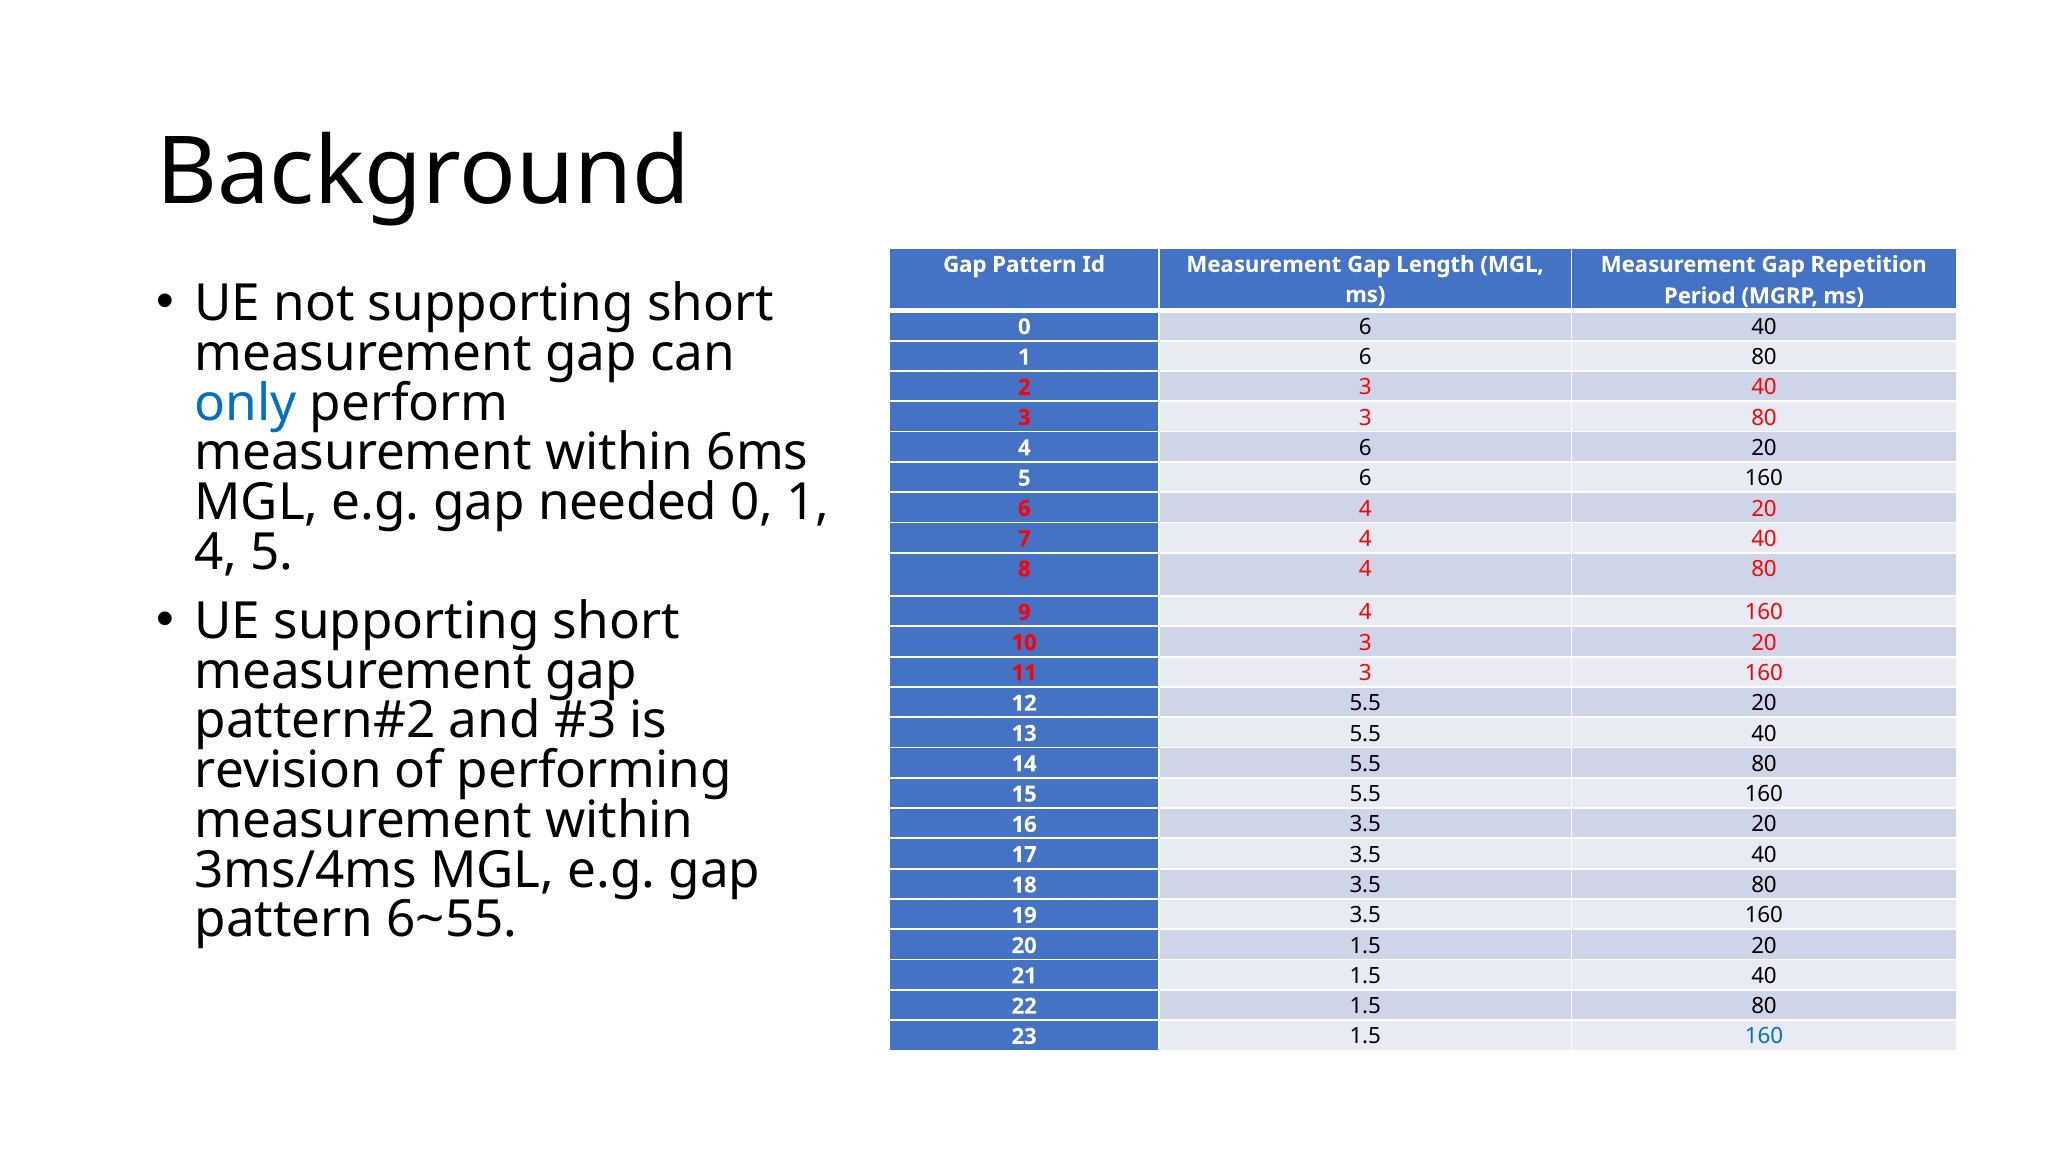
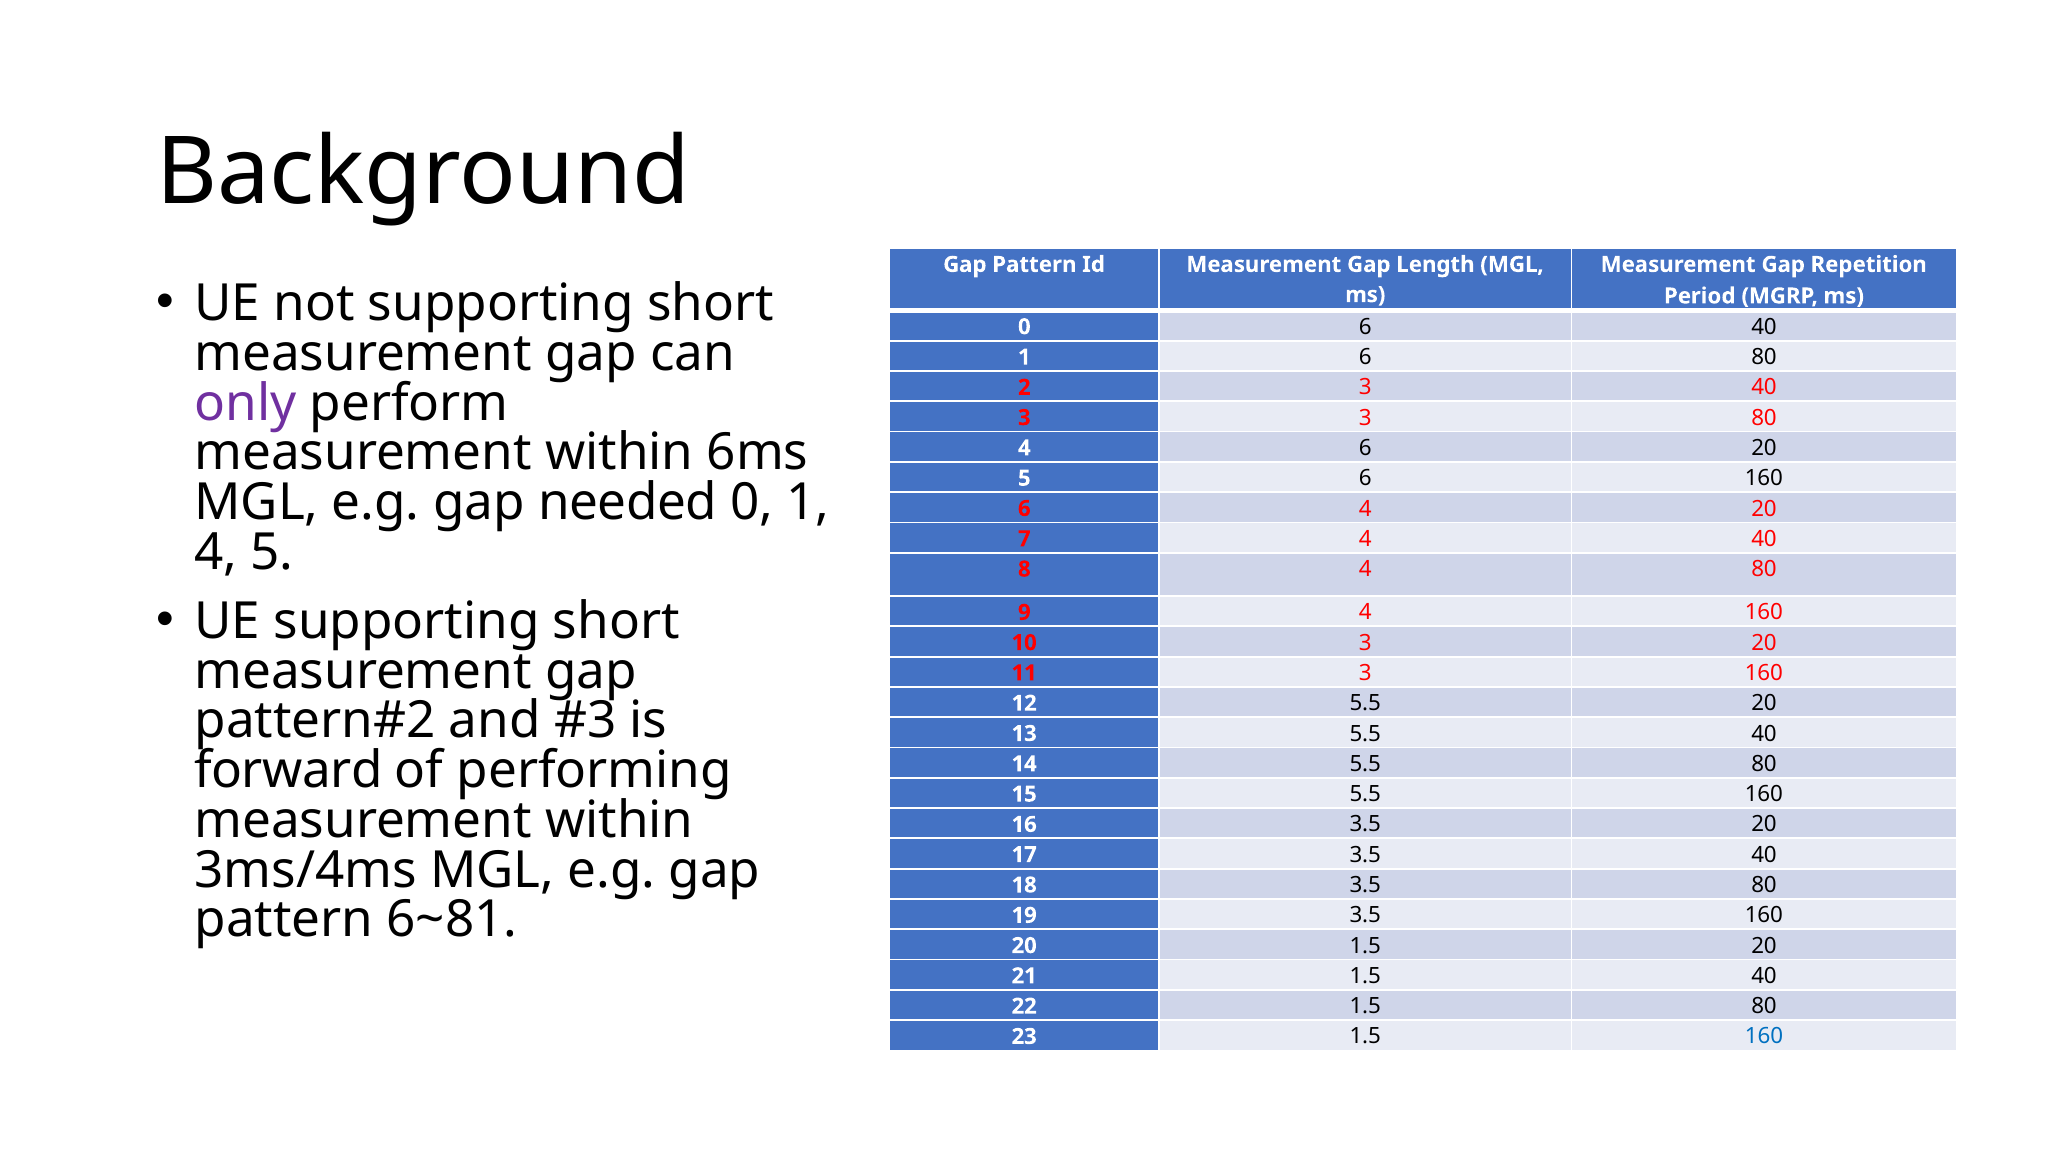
only colour: blue -> purple (245, 403)
revision: revision -> forward (288, 771)
6~55: 6~55 -> 6~81 (452, 920)
